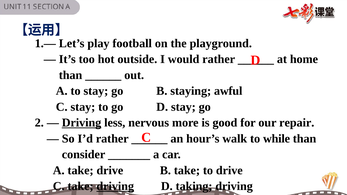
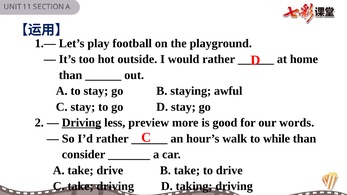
nervous: nervous -> preview (149, 123)
repair: repair -> words (297, 123)
driving underline: present -> none (115, 186)
